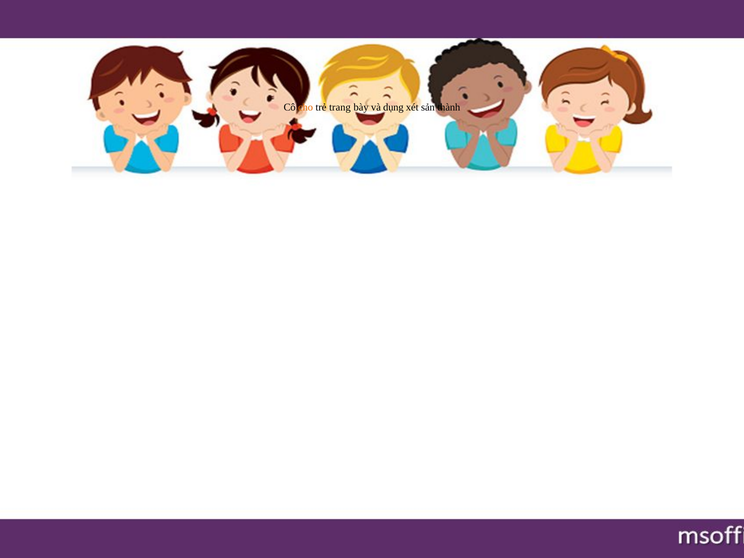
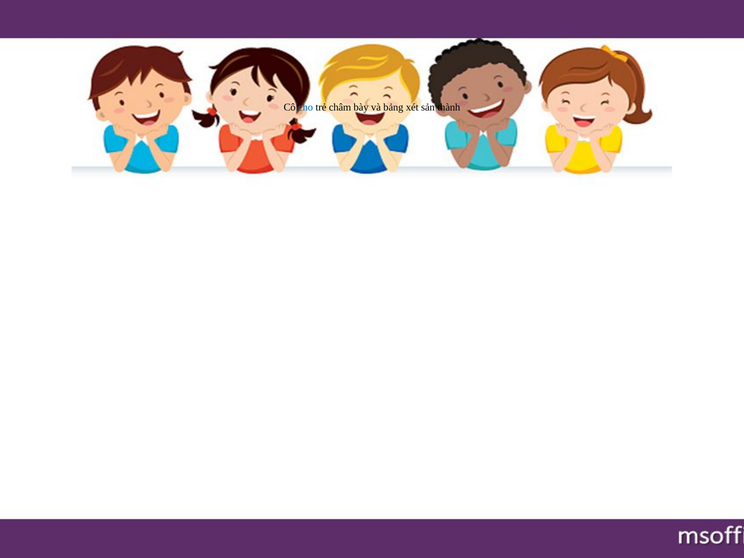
cho colour: orange -> blue (306, 107)
trang: trang -> châm (340, 107)
dụng: dụng -> bảng (393, 107)
